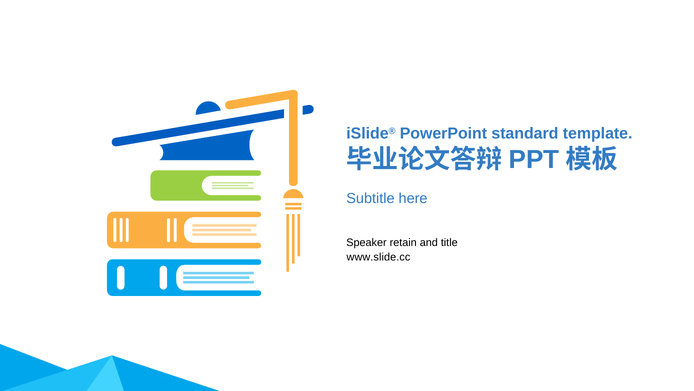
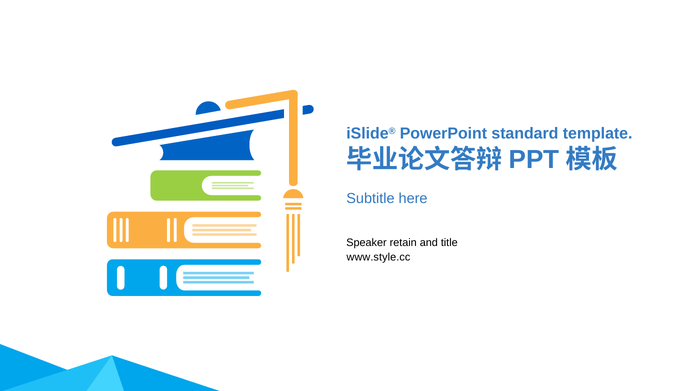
www.slide.cc: www.slide.cc -> www.style.cc (378, 257)
